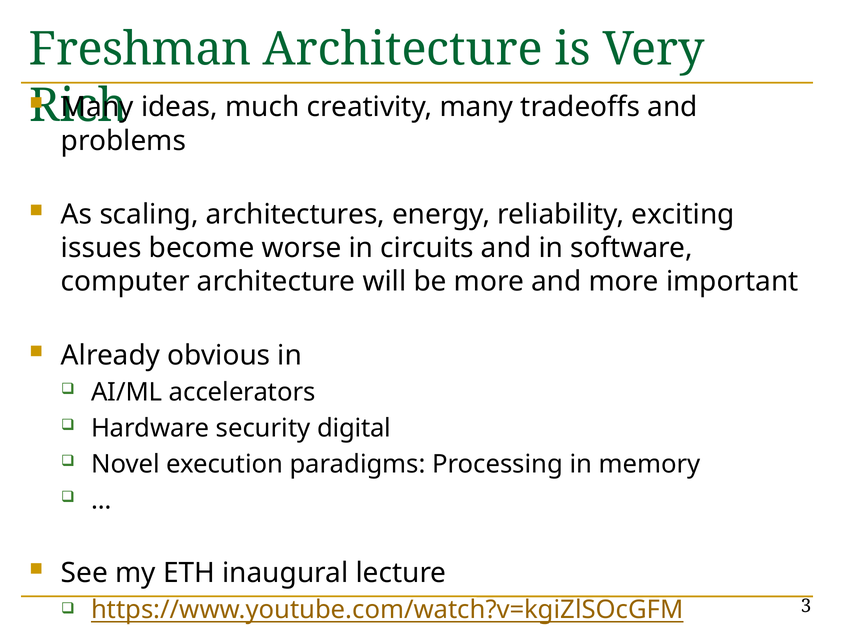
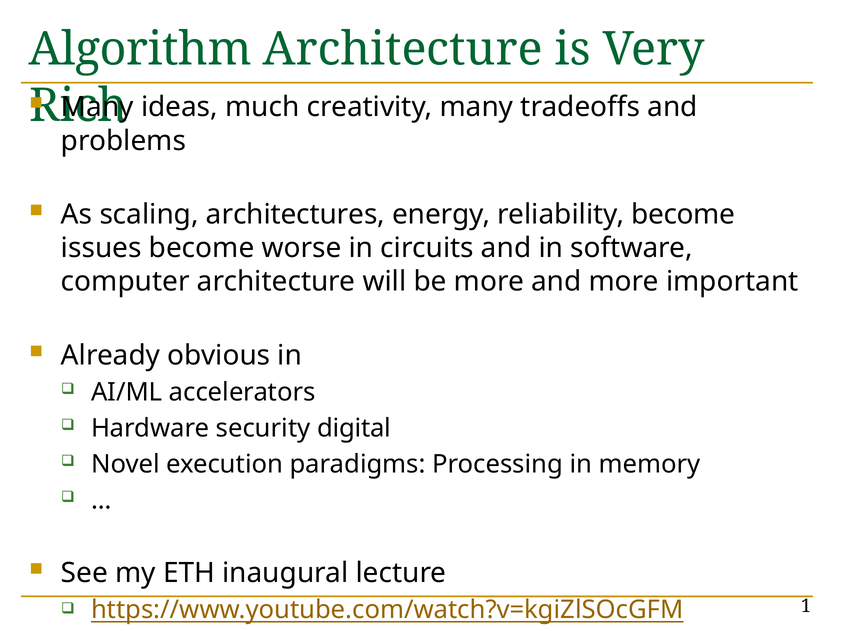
Freshman: Freshman -> Algorithm (140, 50)
reliability exciting: exciting -> become (683, 214)
3: 3 -> 1 (806, 606)
